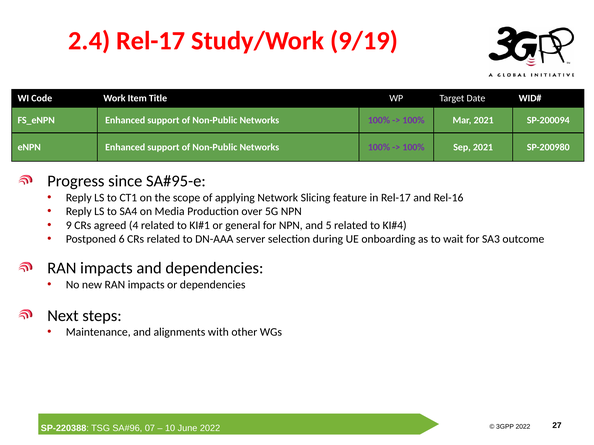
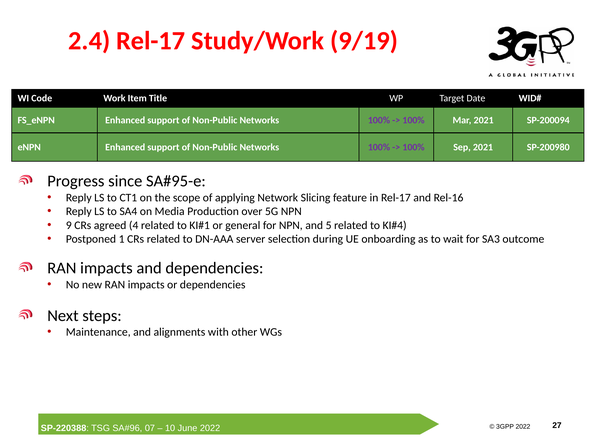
6: 6 -> 1 (122, 239)
